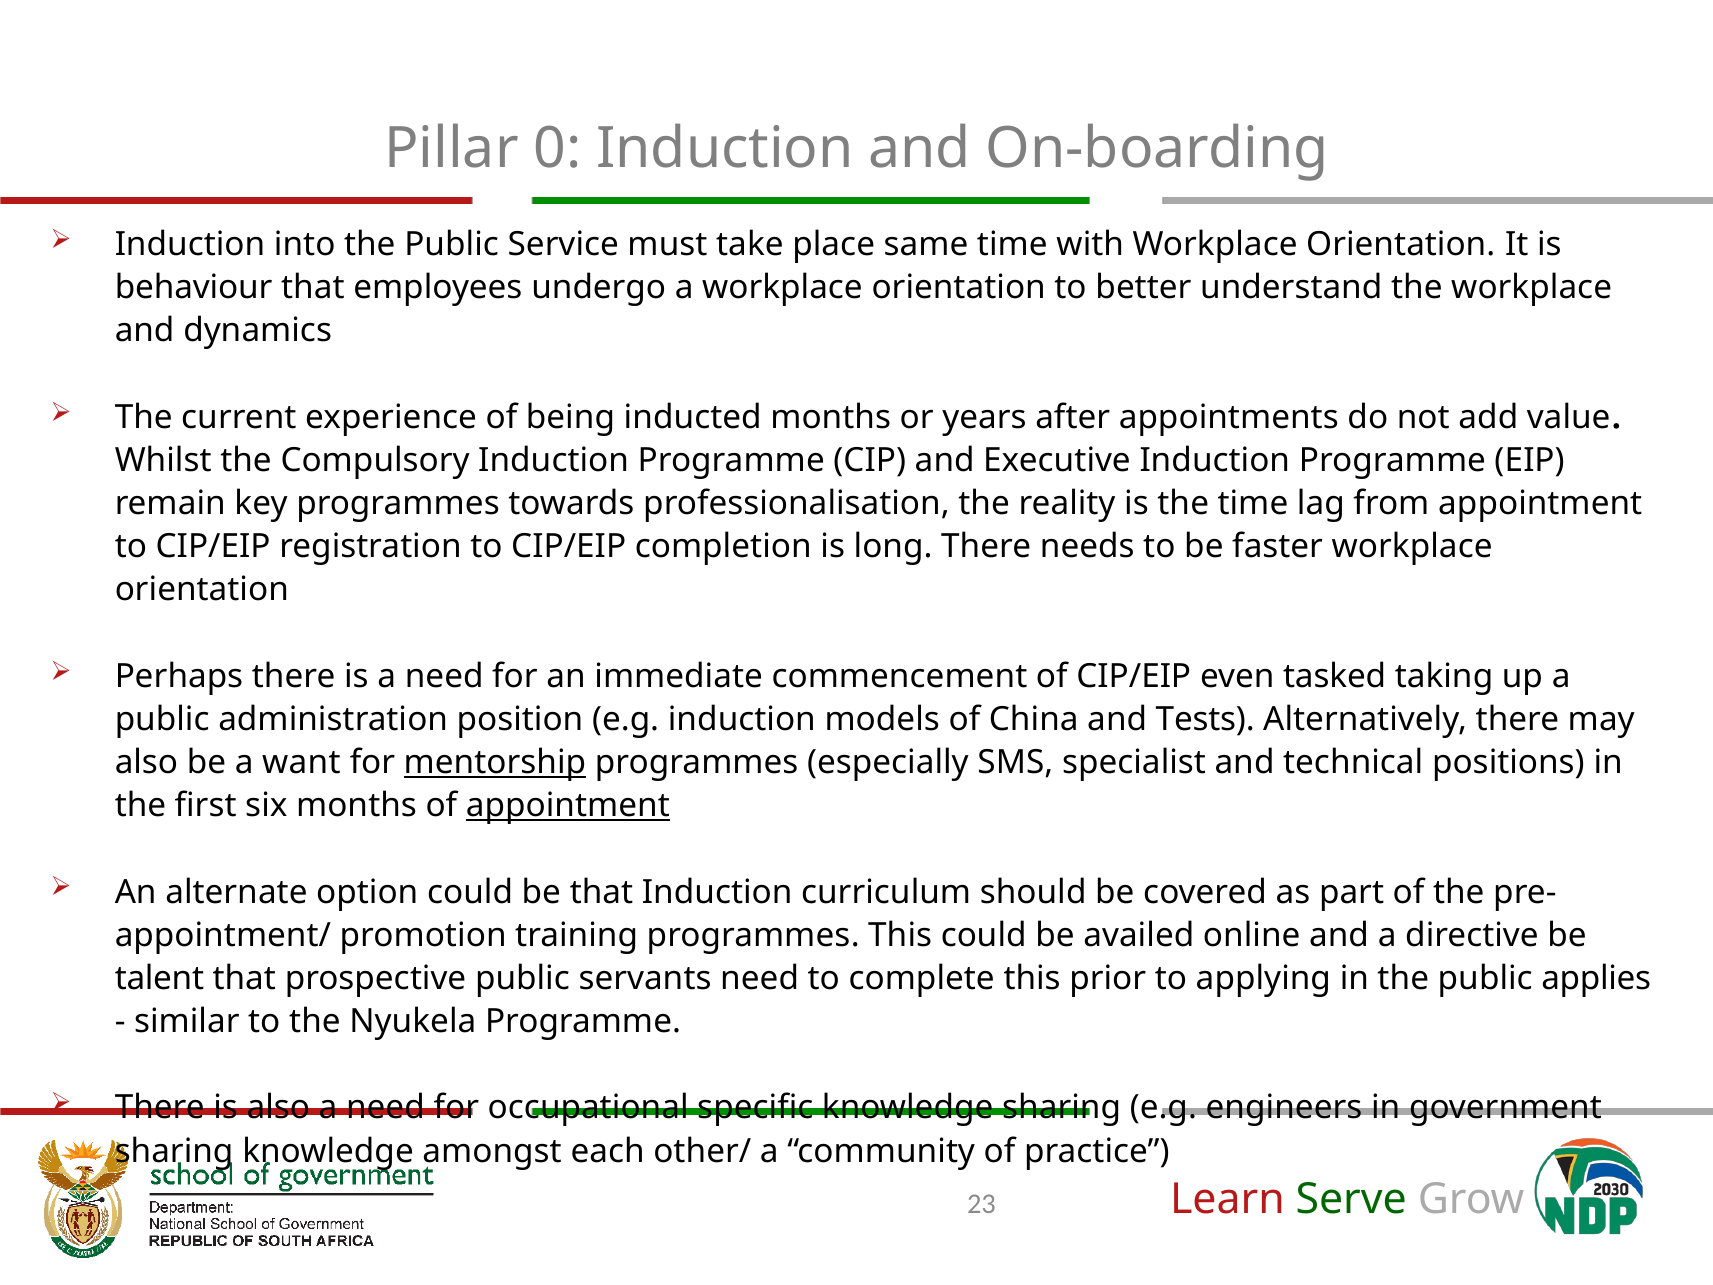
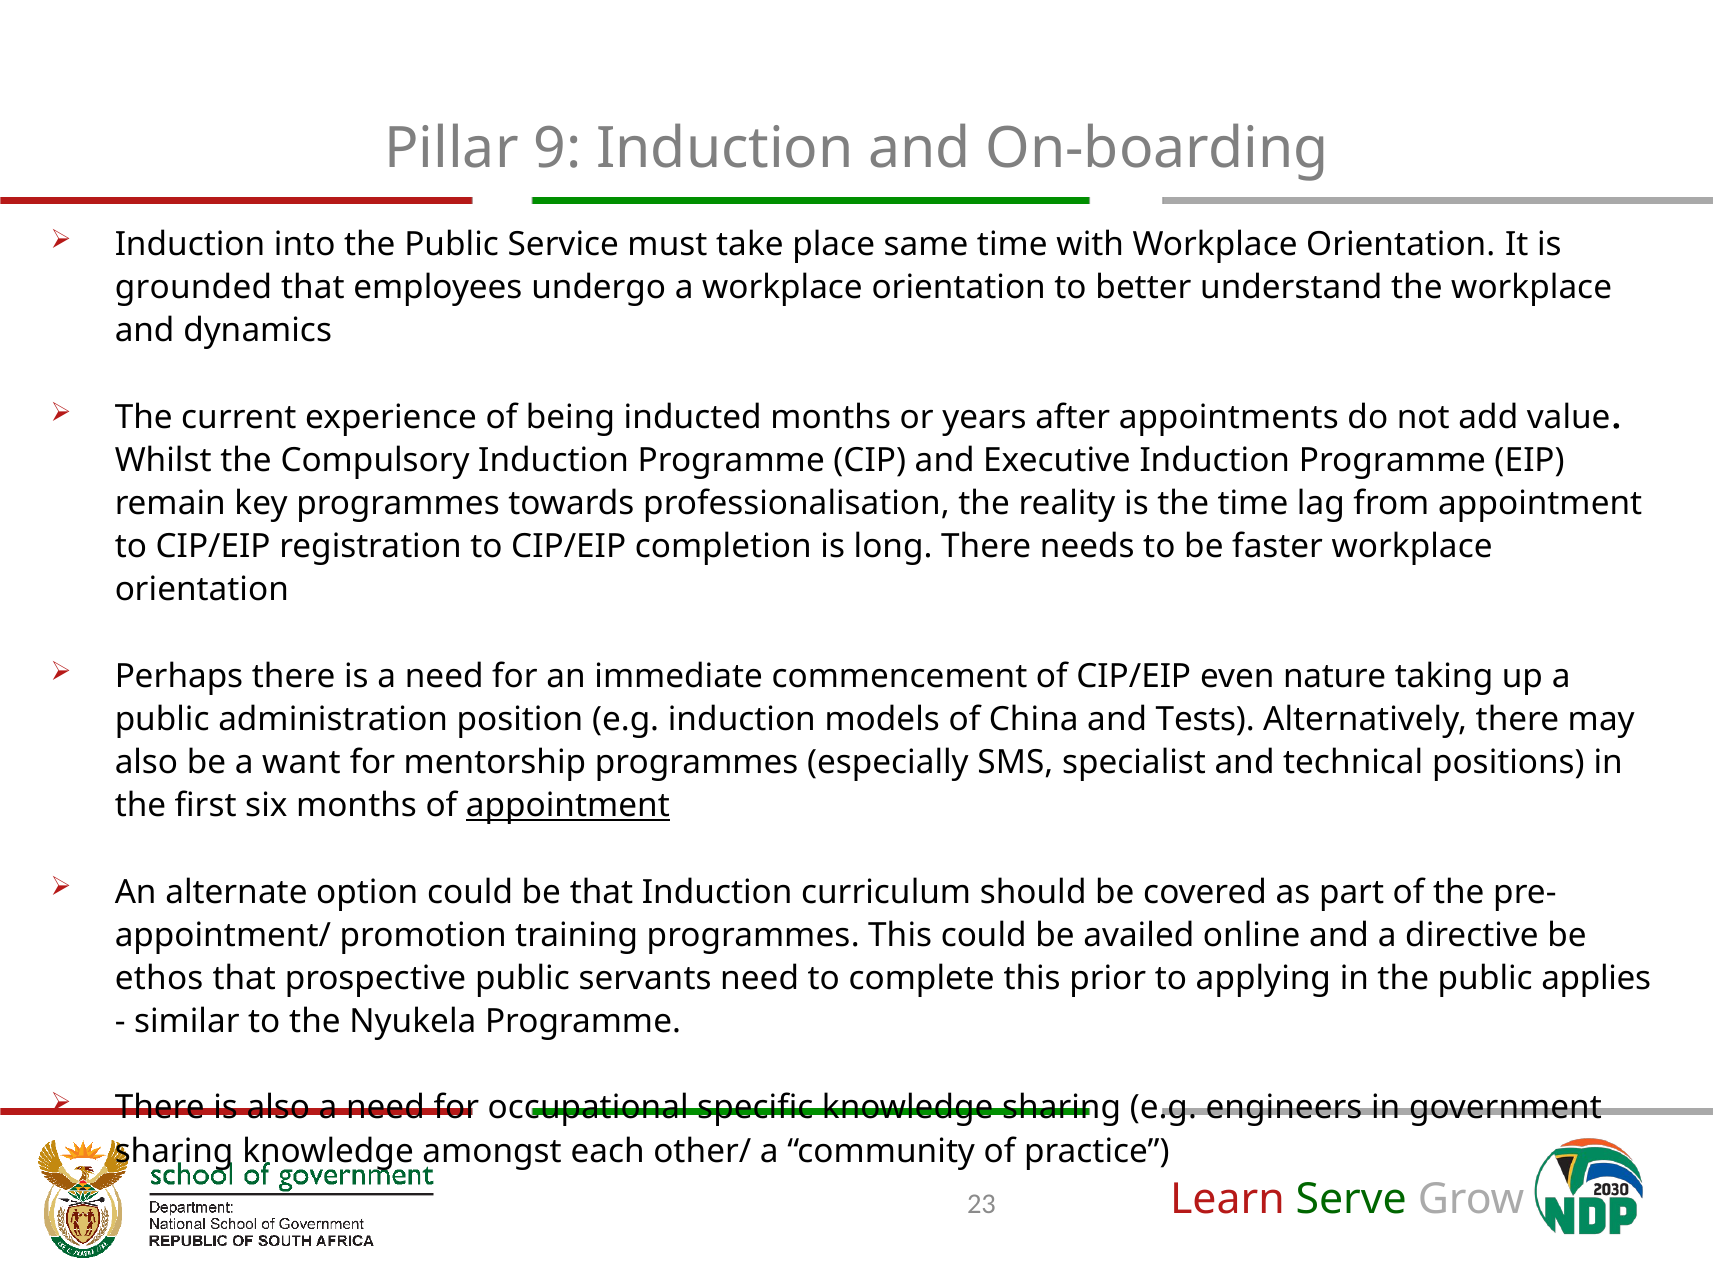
0: 0 -> 9 (557, 148)
behaviour: behaviour -> grounded (193, 288)
tasked: tasked -> nature (1335, 676)
mentorship underline: present -> none (495, 762)
talent: talent -> ethos (159, 978)
